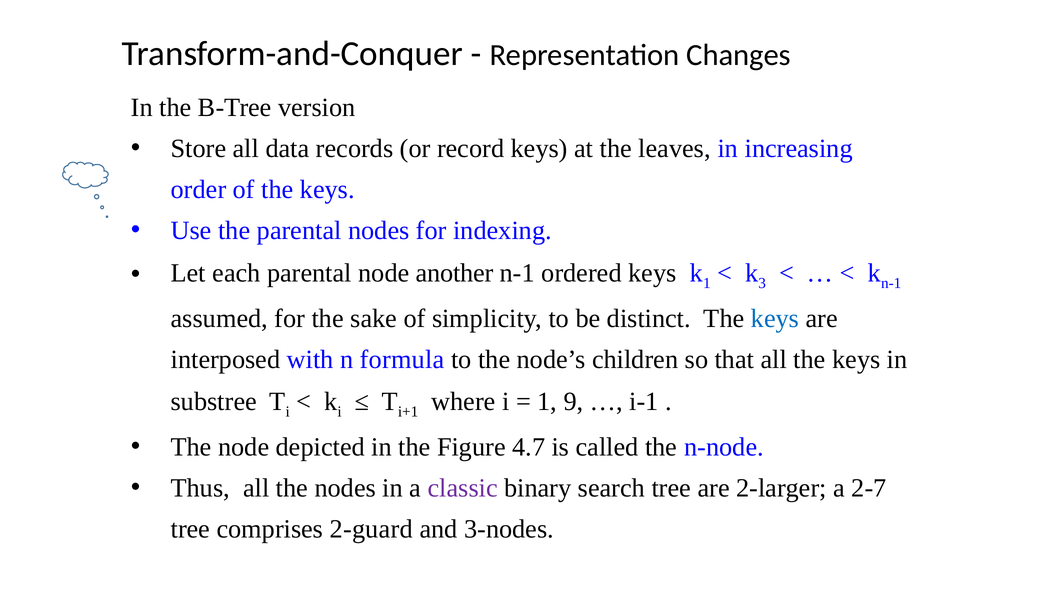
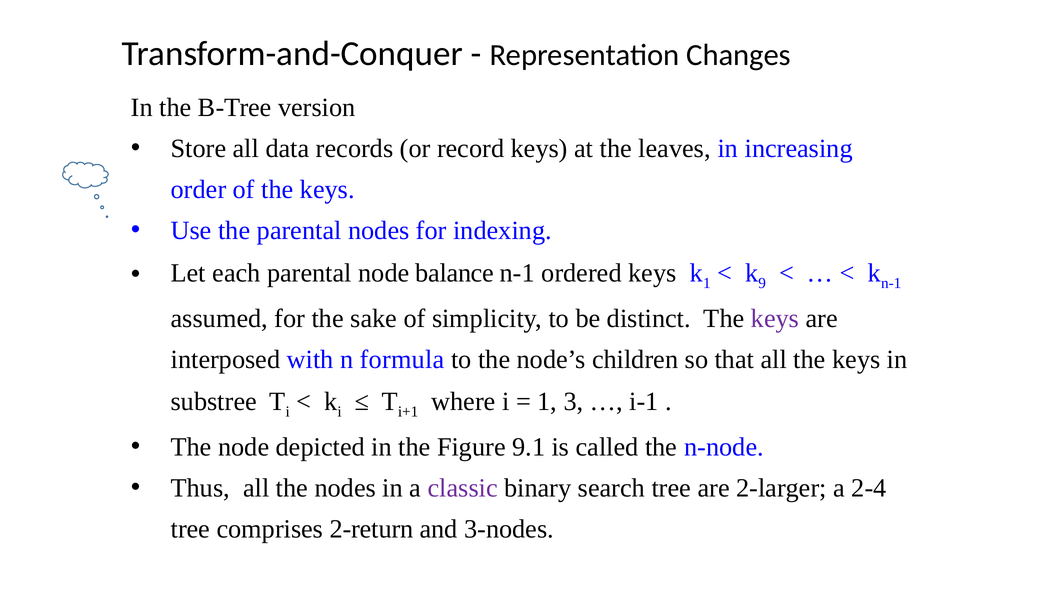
another: another -> balance (455, 273)
3: 3 -> 9 (762, 283)
keys colour: blue -> purple (775, 318)
9: 9 -> 3 (573, 402)
4.7: 4.7 -> 9.1 (529, 447)
2-7: 2-7 -> 2-4 (869, 488)
2-guard: 2-guard -> 2-return (372, 529)
